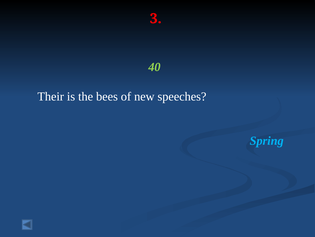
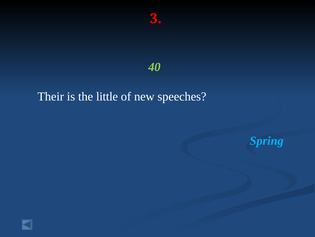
bees: bees -> little (107, 96)
